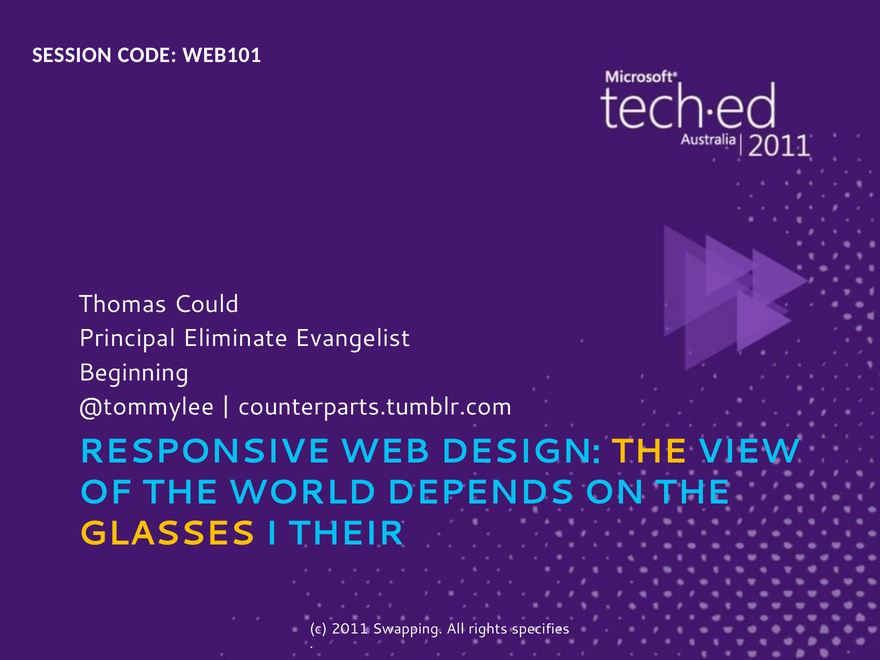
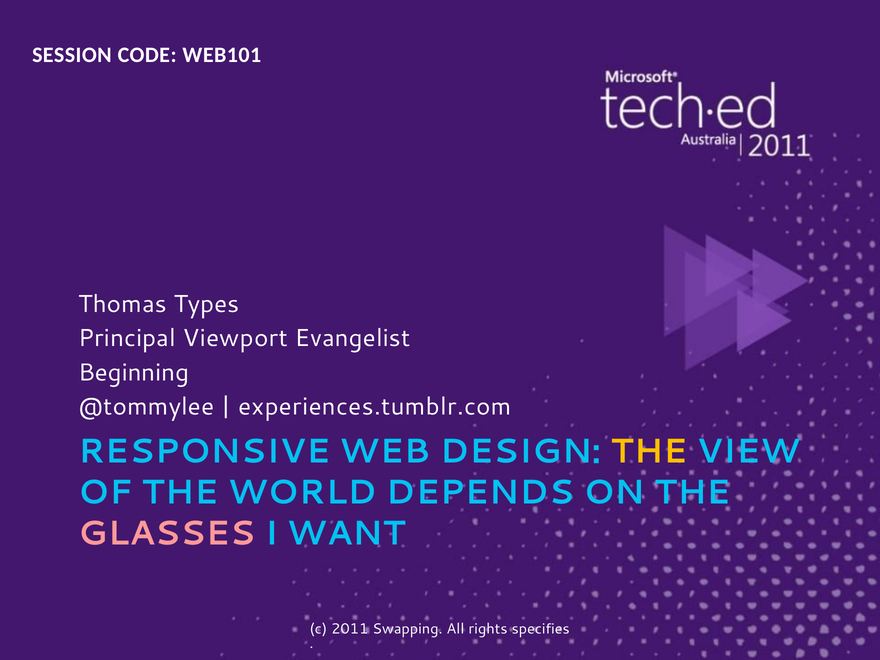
Could: Could -> Types (206, 304)
Eliminate: Eliminate -> Viewport (235, 338)
counterparts.tumblr.com: counterparts.tumblr.com -> experiences.tumblr.com (375, 407)
GLASSES colour: yellow -> pink (167, 534)
THEIR: THEIR -> WANT (346, 534)
